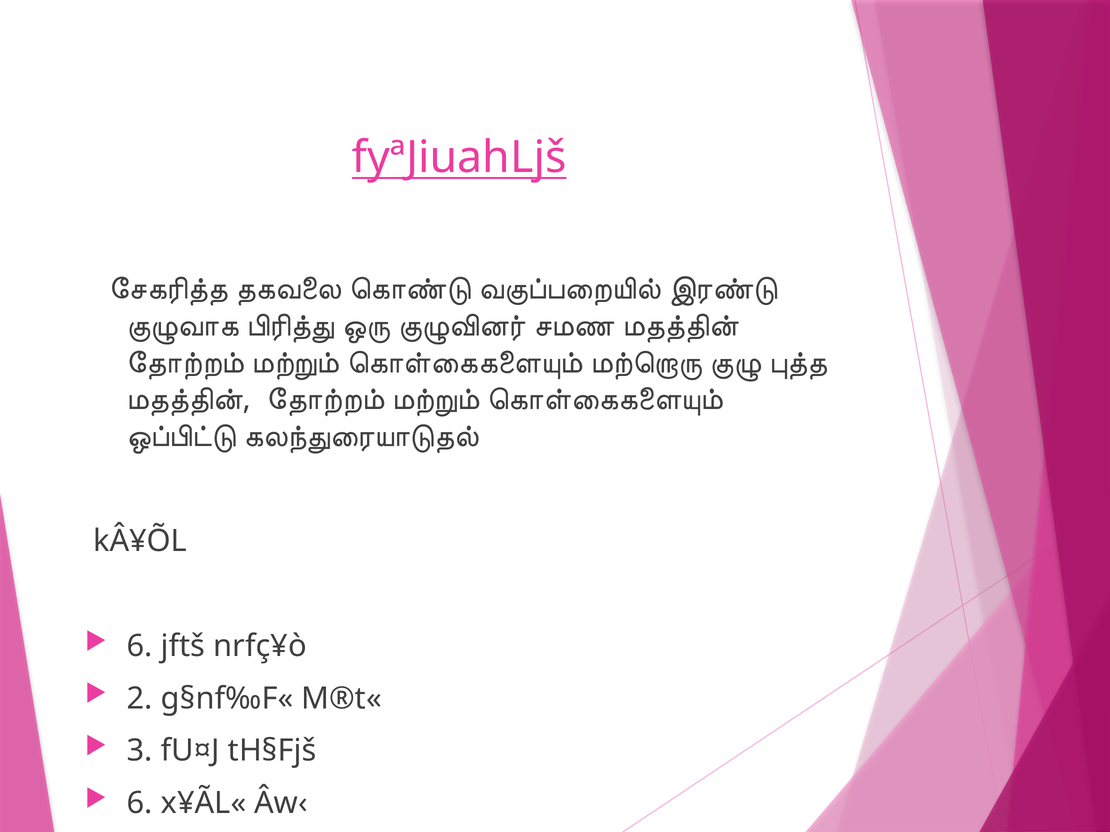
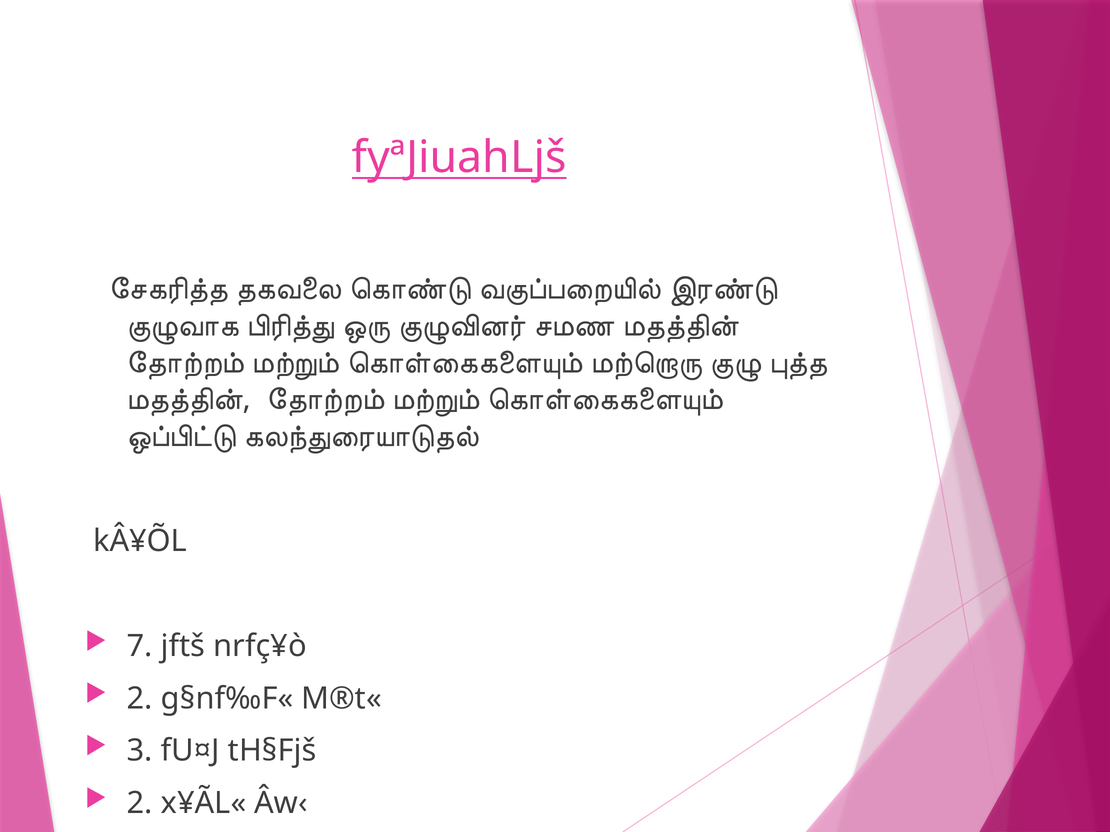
6: 6 -> 7 (140, 646)
6: 6 -> 2 (140, 804)
